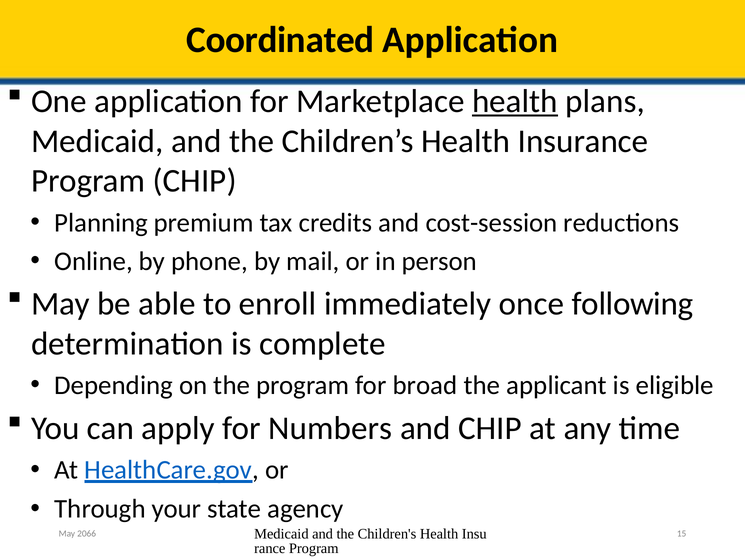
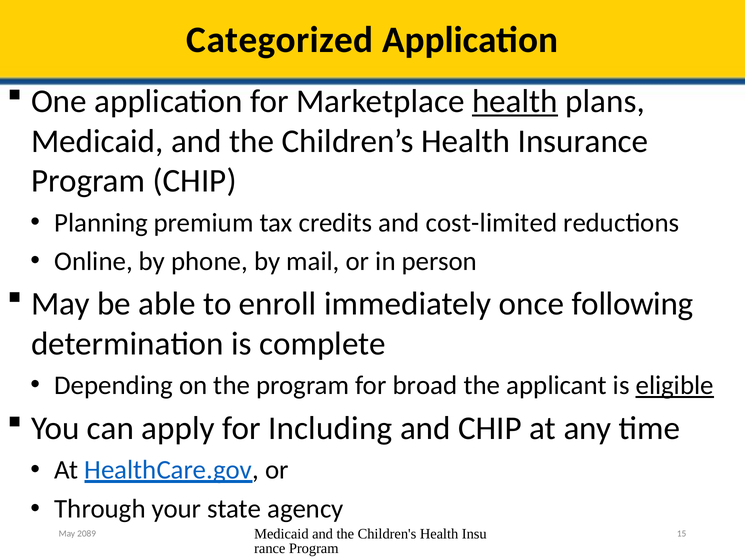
Coordinated: Coordinated -> Categorized (280, 40)
cost-session: cost-session -> cost-limited (491, 223)
eligible underline: none -> present (675, 385)
Numbers: Numbers -> Including (330, 428)
2066: 2066 -> 2089 (87, 533)
